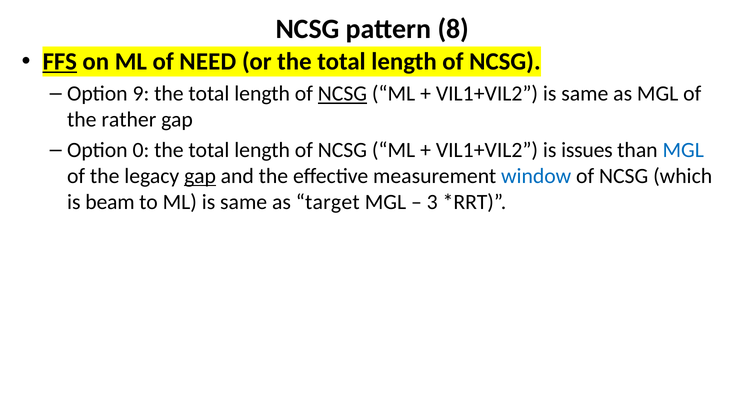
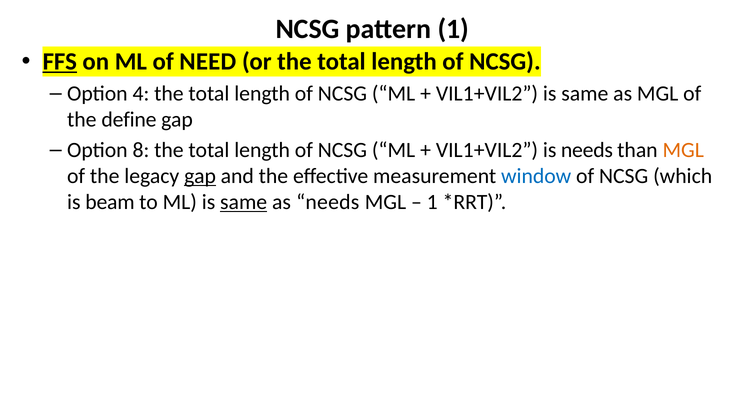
pattern 8: 8 -> 1 (453, 29)
9: 9 -> 4 (141, 94)
NCSG underline: present -> none (342, 94)
rather: rather -> define (129, 120)
0: 0 -> 8 (141, 150)
is issues: issues -> needs (587, 150)
MGL colour: blue -> orange (683, 150)
same underline: none -> present (244, 202)
as target: target -> needs (328, 202)
3: 3 -> 1 (432, 202)
